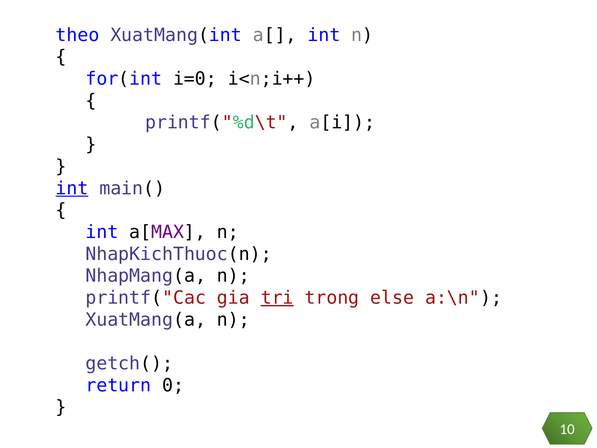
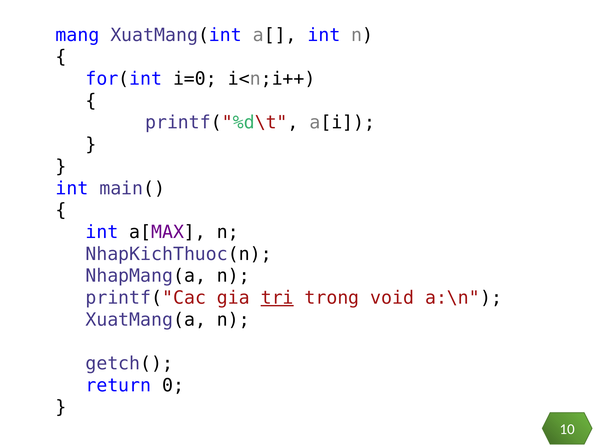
theo: theo -> mang (78, 35)
int underline: present -> none (72, 188)
else: else -> void (392, 298)
